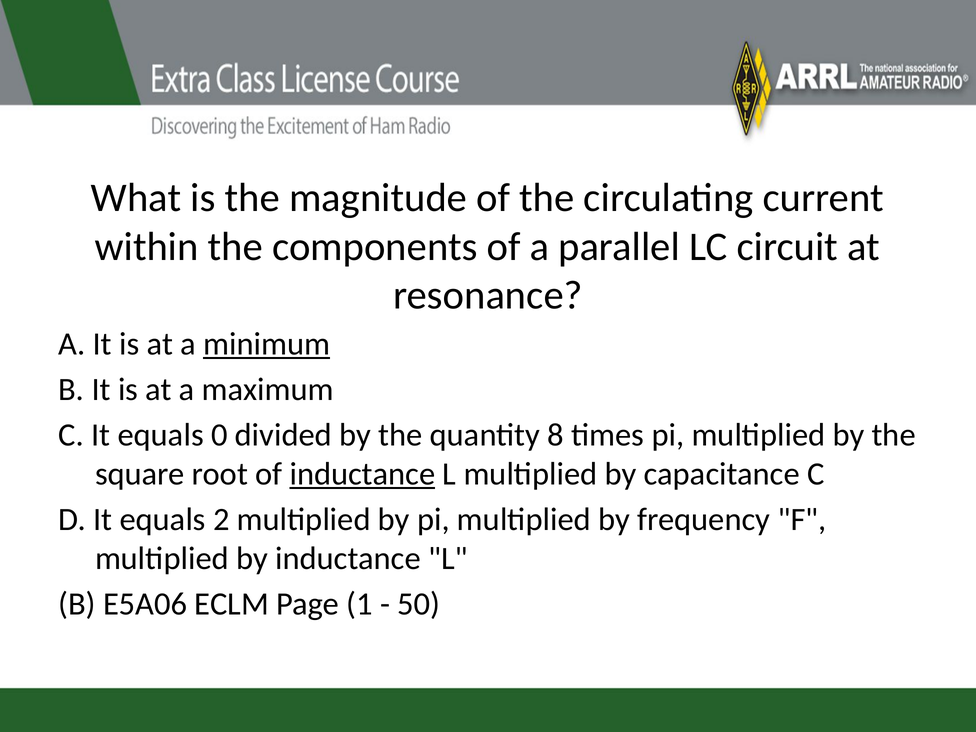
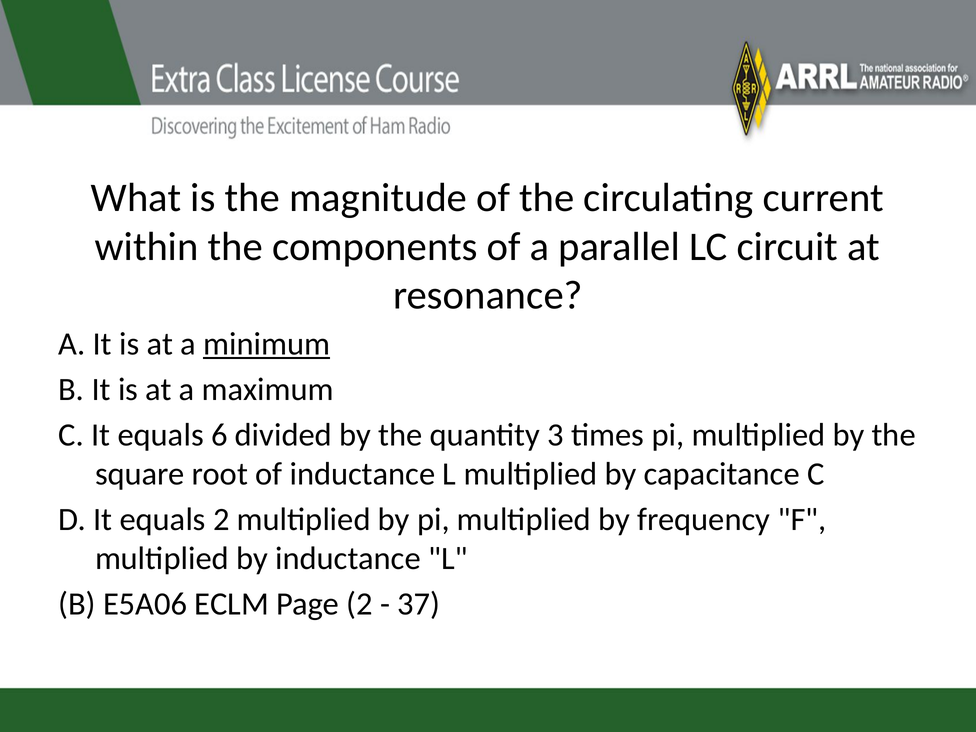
0: 0 -> 6 (219, 435)
8: 8 -> 3 (556, 435)
inductance underline: present -> none (362, 474)
Page 1: 1 -> 2 (360, 604)
50: 50 -> 37 (419, 604)
